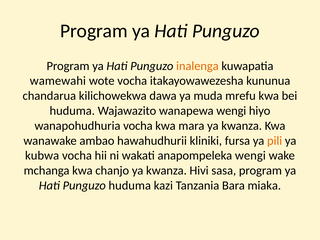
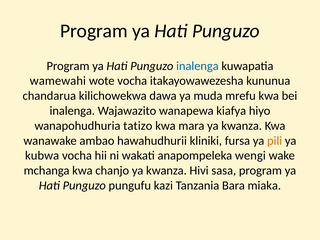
inalenga colour: orange -> blue (197, 66)
huduma: huduma -> inalenga (72, 111)
wanapewa wengi: wengi -> kiafya (231, 111)
wanapohudhuria vocha: vocha -> tatizo (138, 126)
Punguzo huduma: huduma -> pungufu (130, 185)
